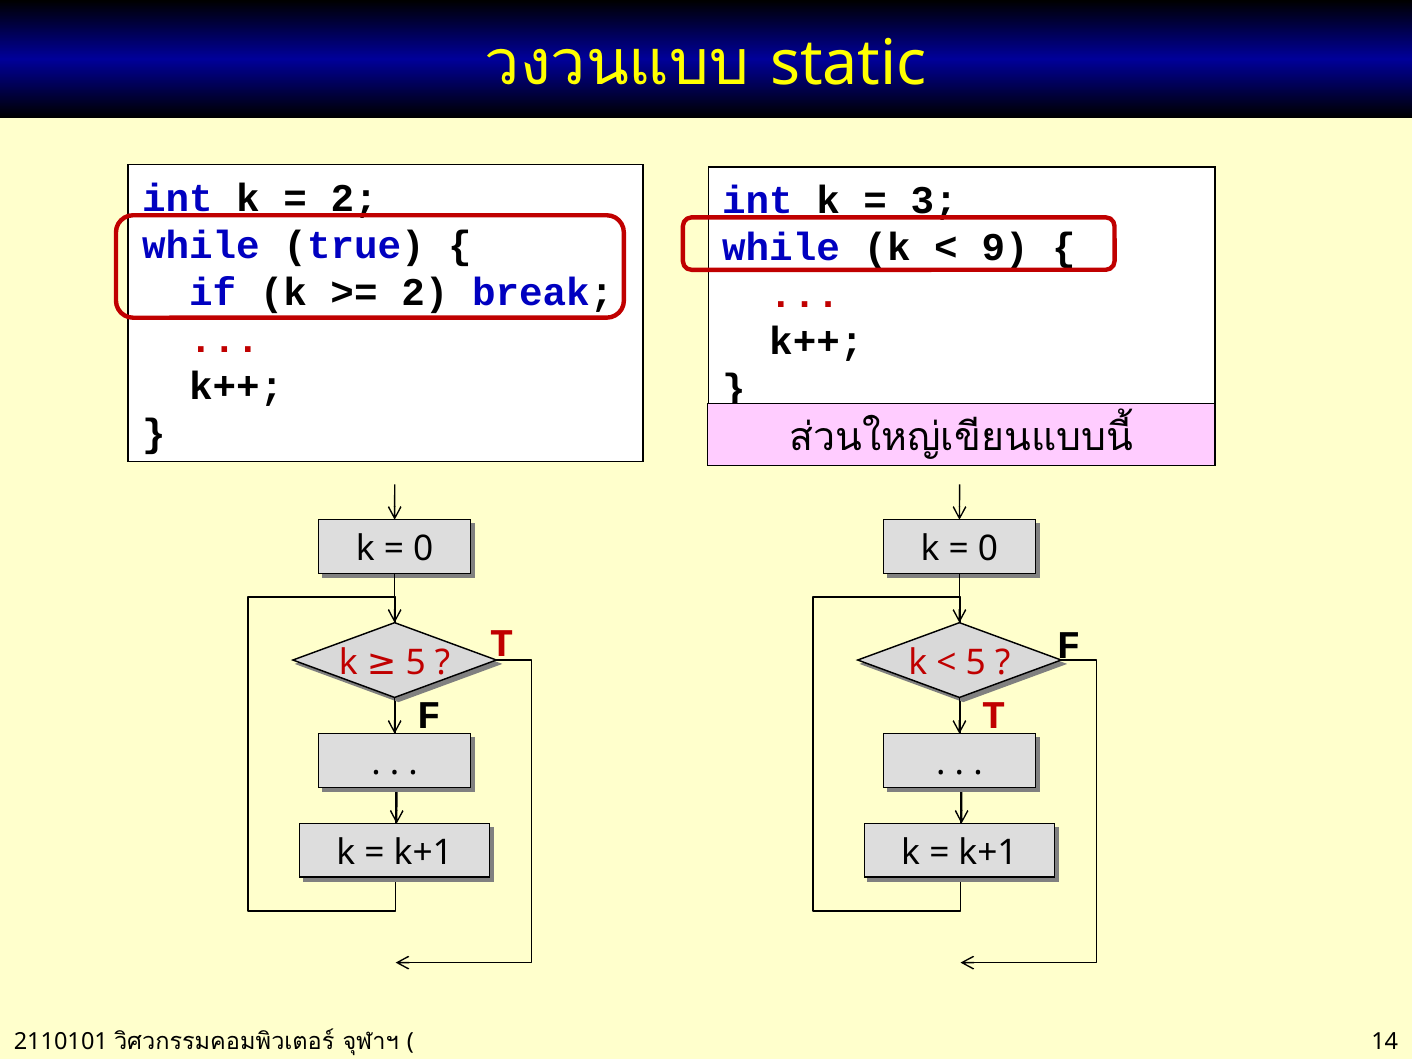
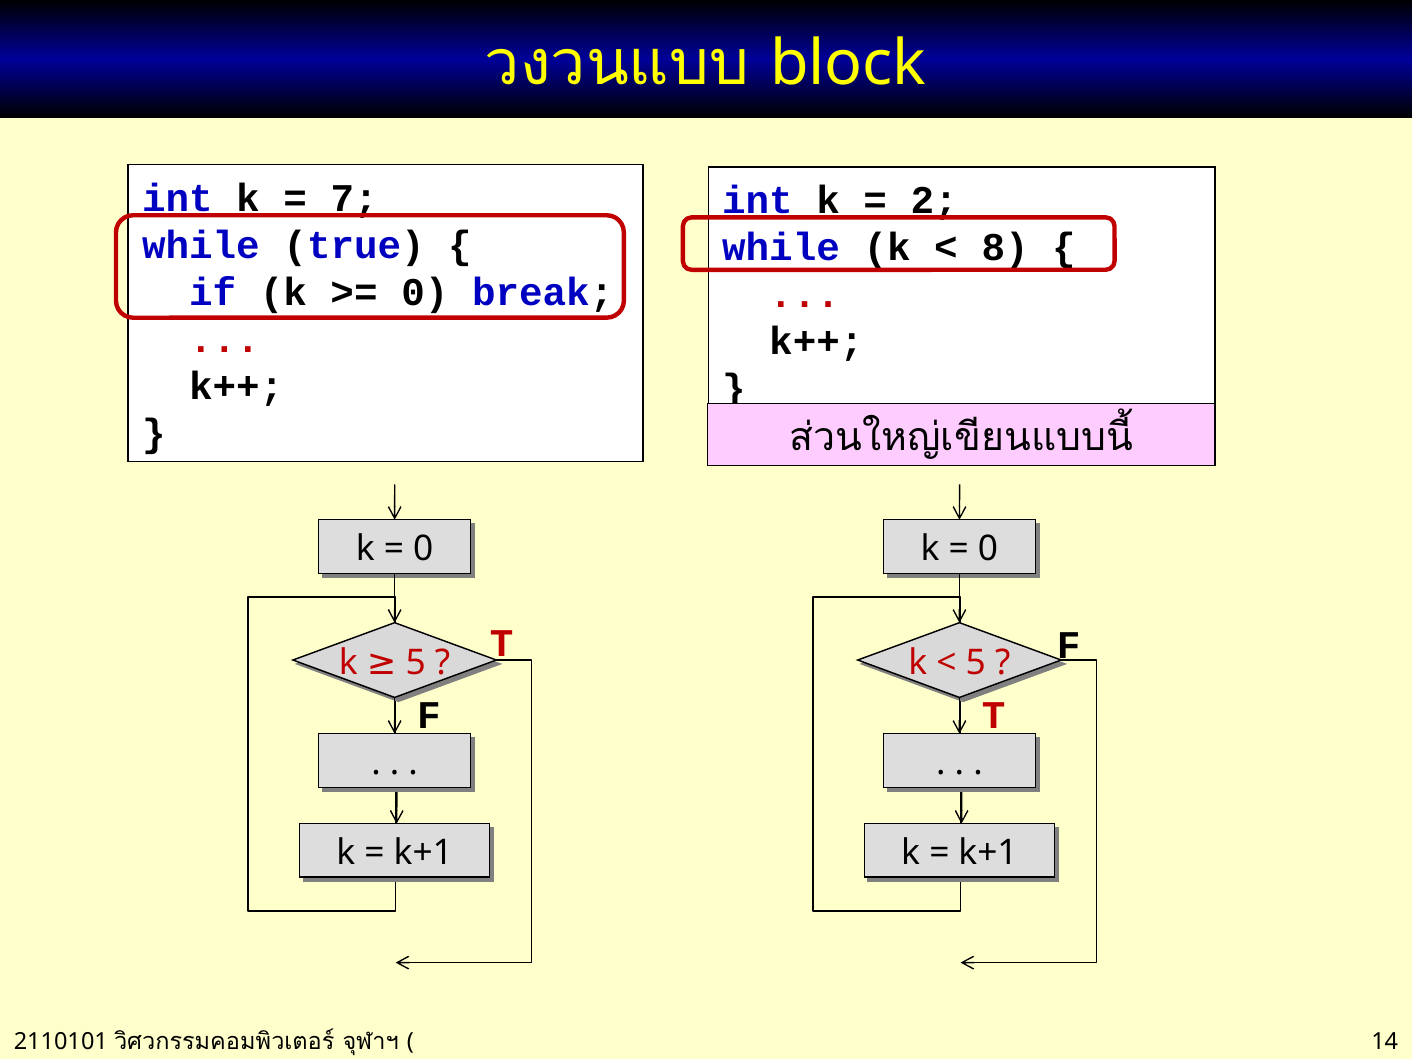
static: static -> block (848, 63)
2: 2 -> 7 (354, 198)
3: 3 -> 2 (934, 200)
9: 9 -> 8 (1005, 248)
2: 2 -> 0 (425, 292)
